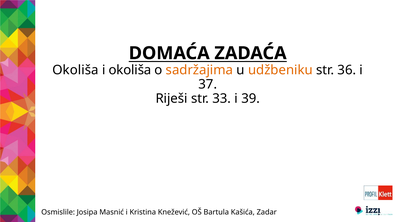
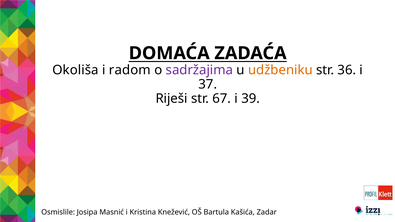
i okoliša: okoliša -> radom (130, 70)
sadržajima colour: orange -> purple (199, 70)
33: 33 -> 67 (222, 99)
